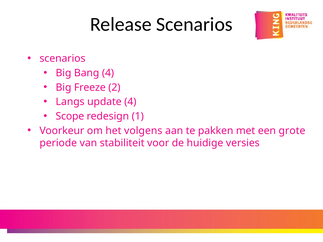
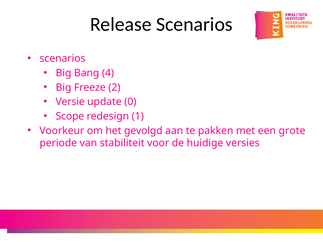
Langs: Langs -> Versie (70, 102)
update 4: 4 -> 0 (130, 102)
volgens: volgens -> gevolgd (143, 131)
